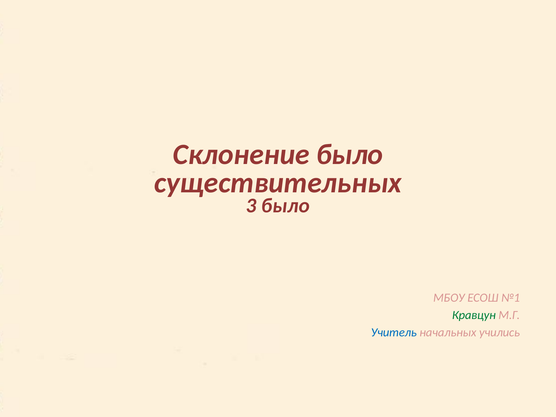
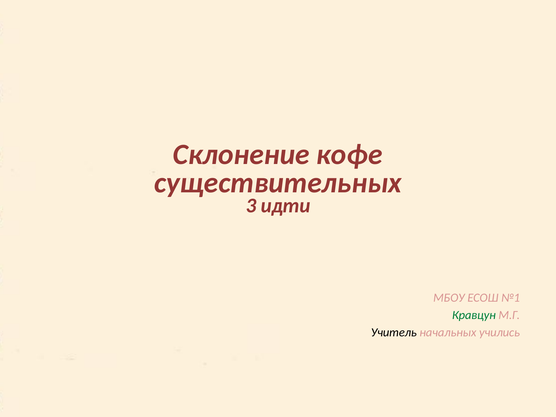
Склонение было: было -> кофе (349, 155)
3 было: было -> идти (286, 206)
Учитель colour: blue -> black (394, 332)
